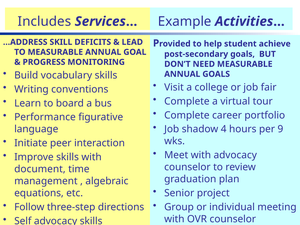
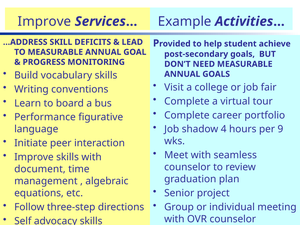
Includes: Includes -> Improve (44, 21)
advocacy: advocacy -> seamless (235, 155)
